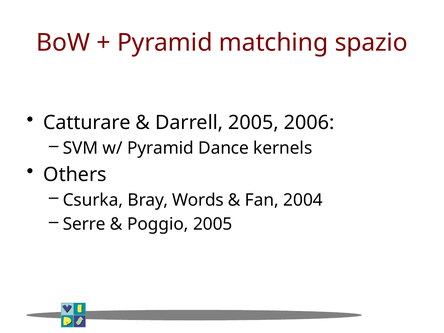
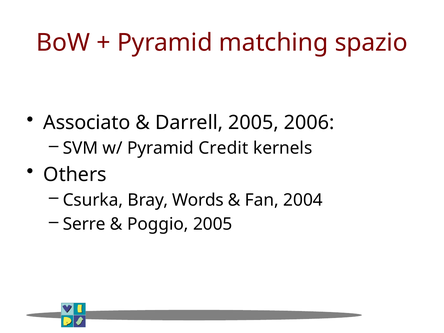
Catturare: Catturare -> Associato (87, 123)
Dance: Dance -> Credit (223, 148)
